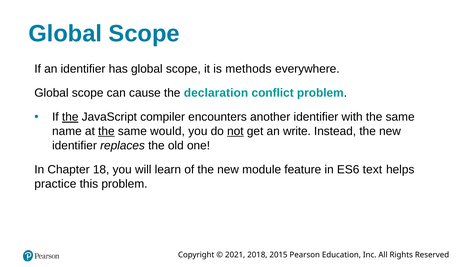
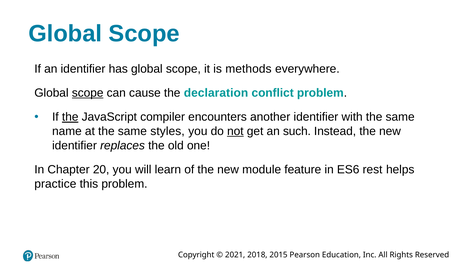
scope underline: none -> present (88, 93)
the underline: present -> none (106, 131)
would: would -> styles (168, 131)
write: write -> such (297, 131)
18: 18 -> 20 (101, 169)
text: text -> rest (373, 169)
